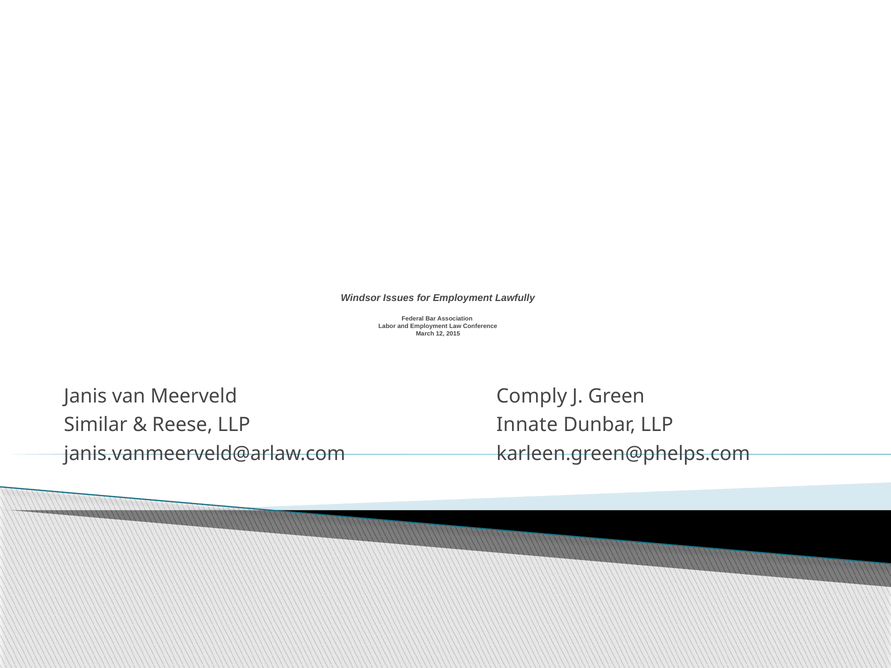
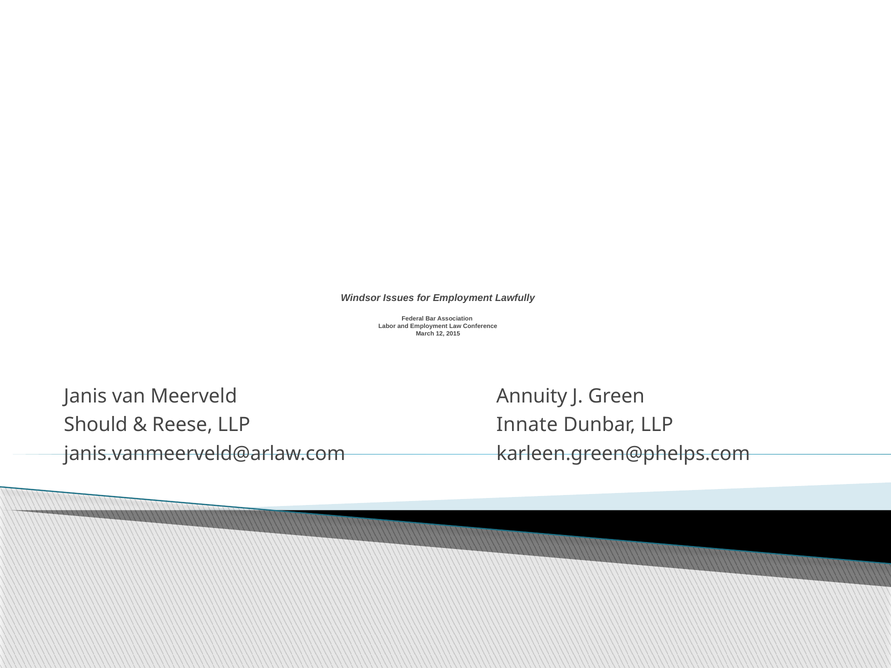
Comply: Comply -> Annuity (532, 396)
Similar: Similar -> Should (96, 425)
